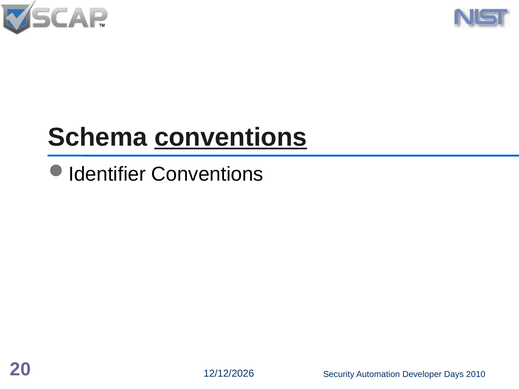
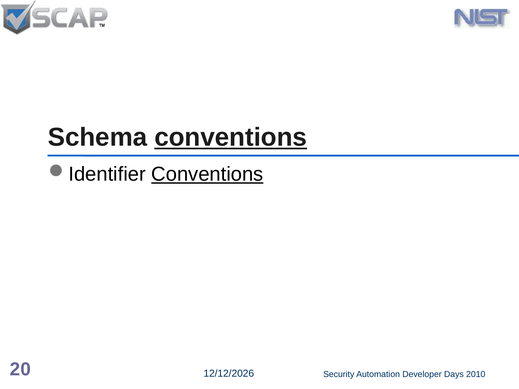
Conventions underline: none -> present (207, 174)
